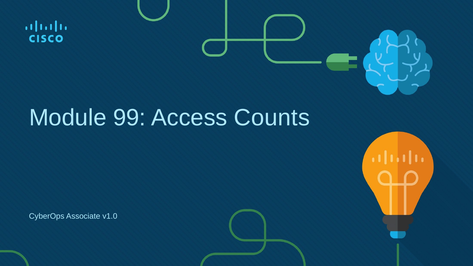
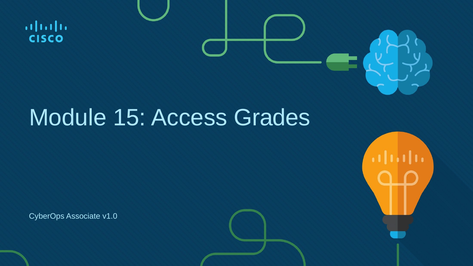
99: 99 -> 15 (129, 118)
Counts: Counts -> Grades (272, 118)
